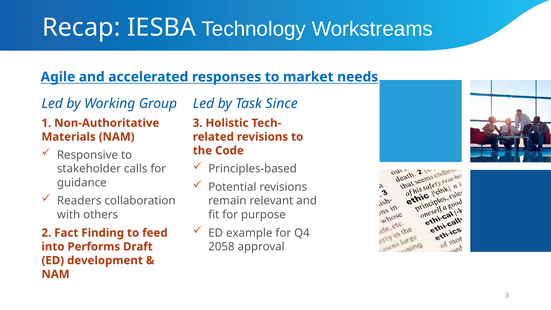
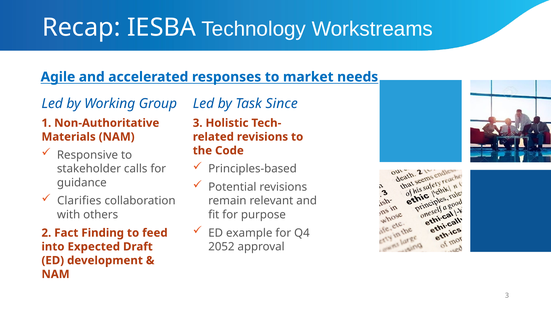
Readers: Readers -> Clarifies (79, 201)
2058: 2058 -> 2052 (221, 247)
Performs: Performs -> Expected (94, 247)
